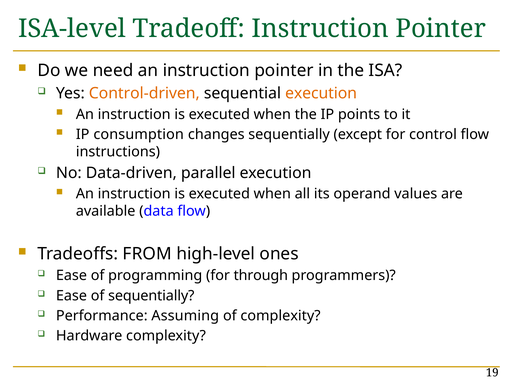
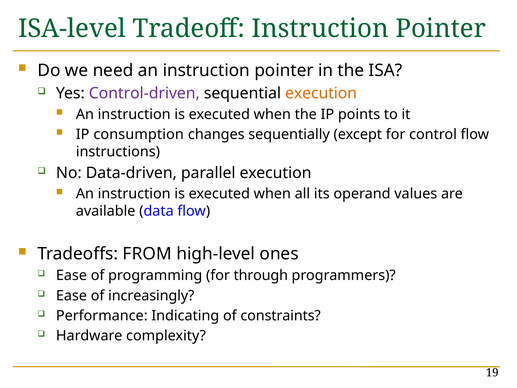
Control-driven colour: orange -> purple (144, 93)
of sequentially: sequentially -> increasingly (151, 295)
Assuming: Assuming -> Indicating (185, 316)
of complexity: complexity -> constraints (281, 316)
